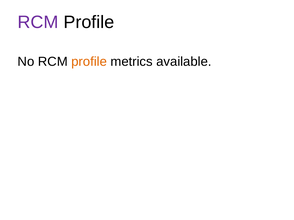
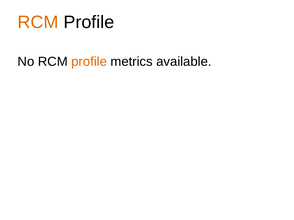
RCM colour: purple -> orange (38, 22)
